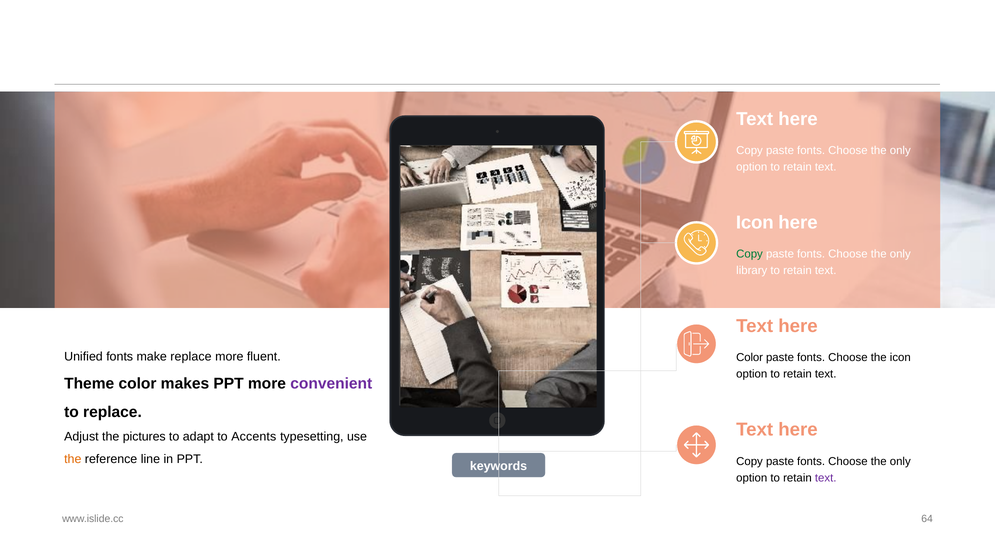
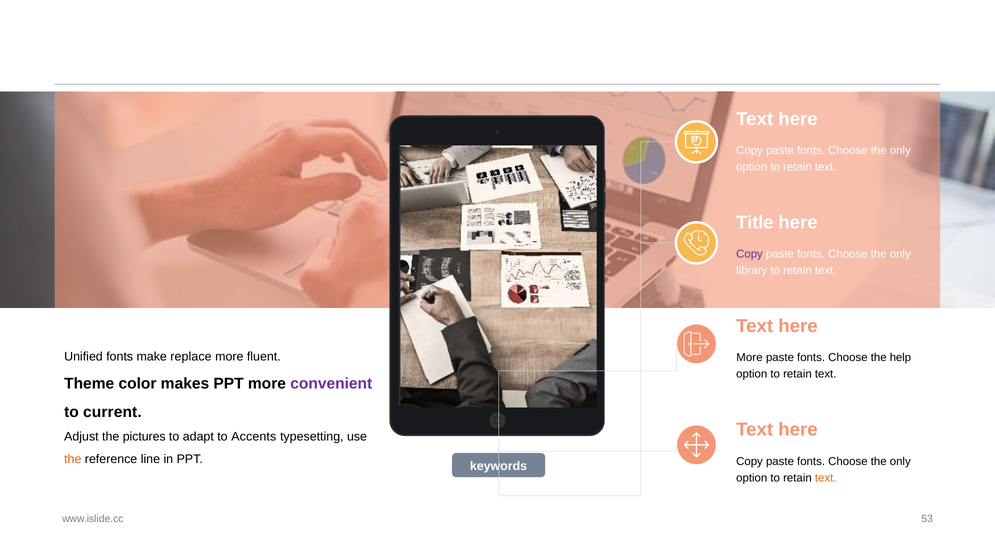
Icon: Icon -> Title (755, 222)
Copy colour: green -> purple (750, 254)
Color: Color -> More (749, 357)
the icon: icon -> help (900, 357)
to replace: replace -> current (112, 412)
text colour: purple -> orange (826, 477)
64: 64 -> 53 (927, 518)
